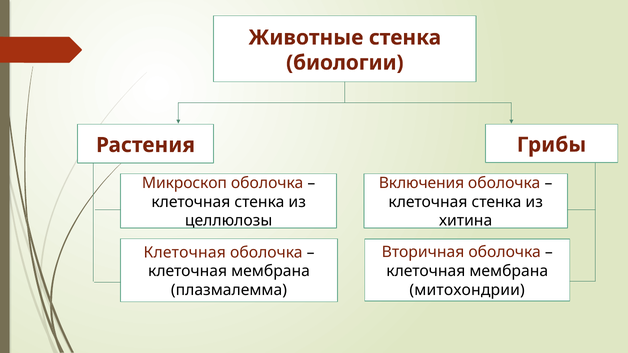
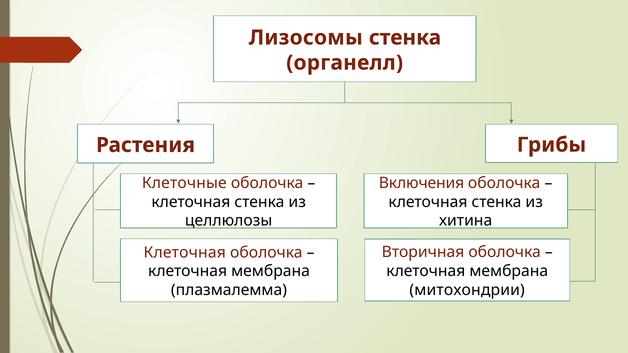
Животные: Животные -> Лизосомы (306, 38)
биологии: биологии -> органелл (345, 63)
Микроскоп: Микроскоп -> Клеточные (184, 183)
